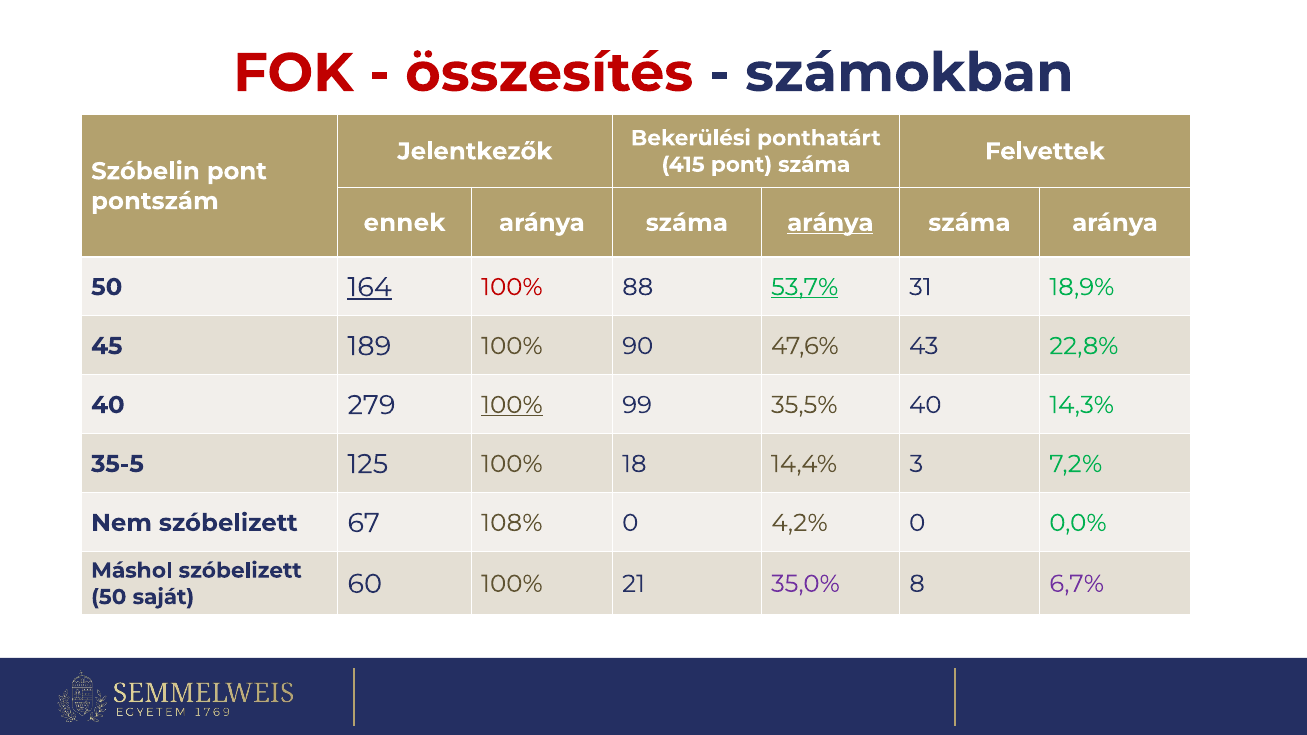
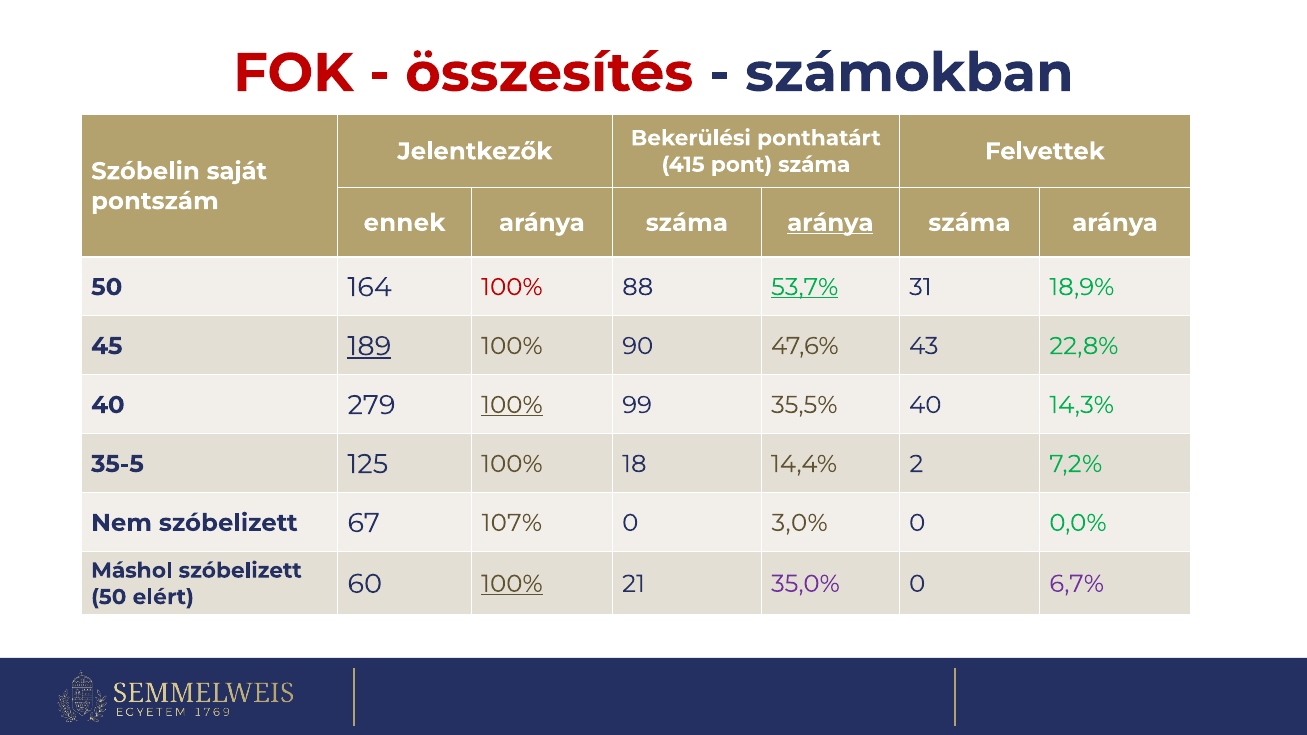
Szóbelin pont: pont -> saját (237, 171)
164 underline: present -> none (370, 287)
189 underline: none -> present (369, 346)
3: 3 -> 2 (916, 464)
108%: 108% -> 107% (512, 523)
4,2%: 4,2% -> 3,0% (800, 523)
saját: saját -> elért (163, 597)
100% underline: none -> present (512, 584)
35,0% 8: 8 -> 0 (917, 584)
